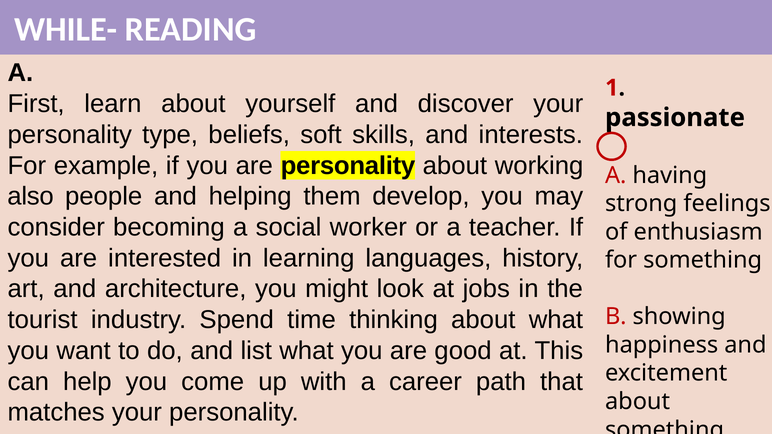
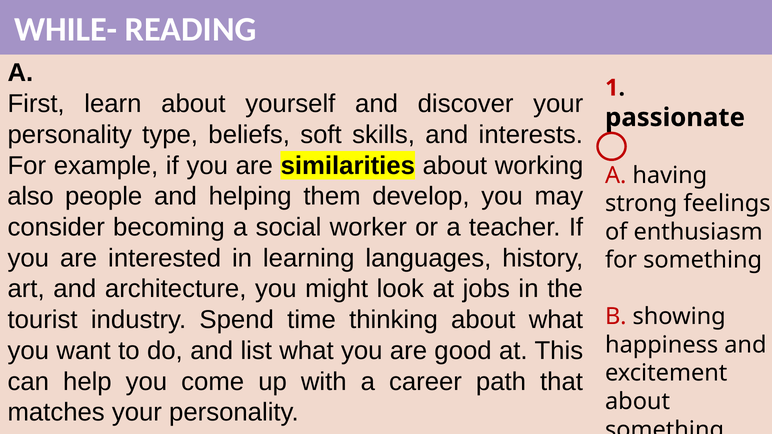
are personality: personality -> similarities (348, 166)
